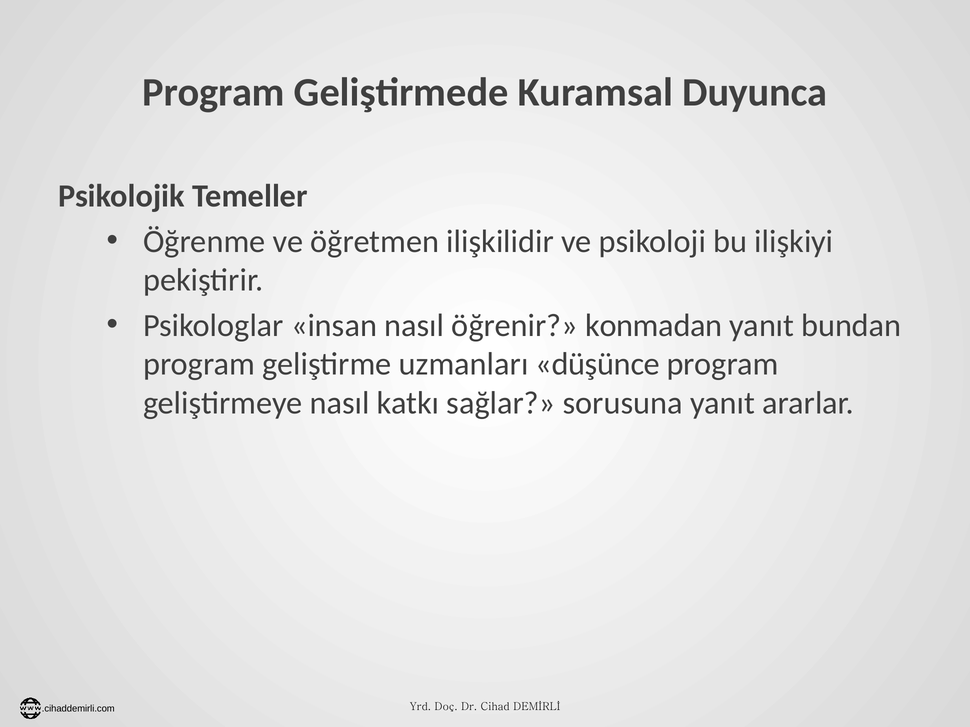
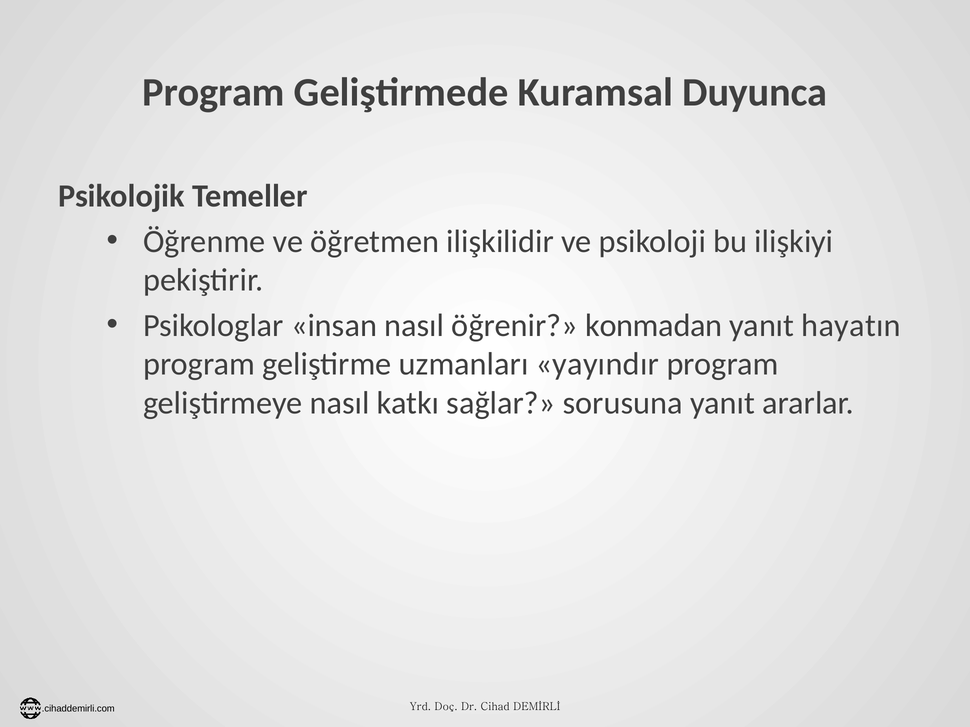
bundan: bundan -> hayatın (851, 326)
düşünce: düşünce -> yayındır (597, 364)
